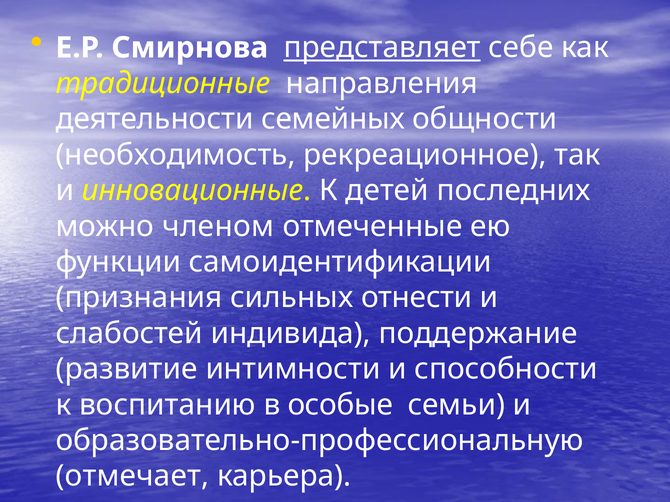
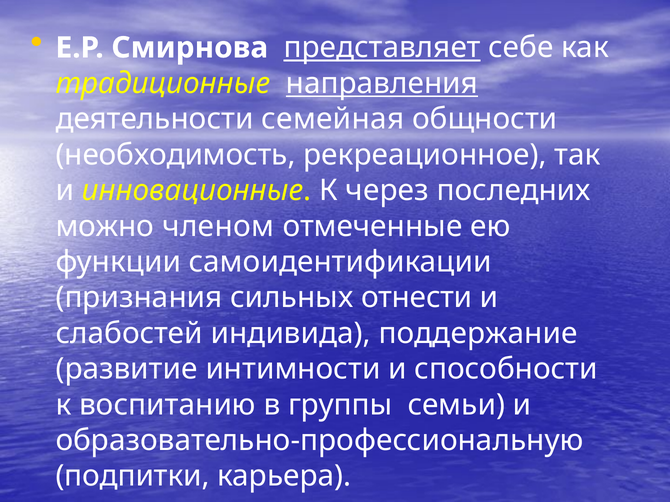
направления underline: none -> present (382, 83)
семейных: семейных -> семейная (333, 119)
детей: детей -> через (387, 191)
особые: особые -> группы (340, 405)
отмечает: отмечает -> подпитки (133, 477)
